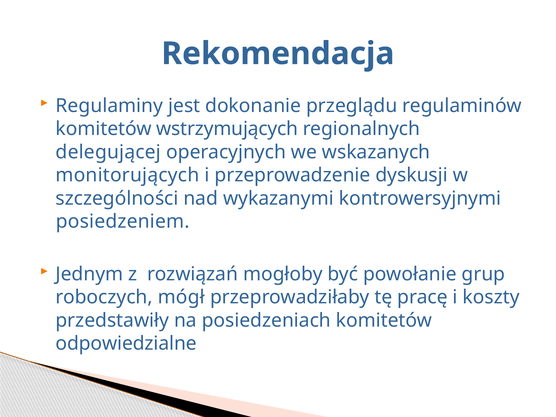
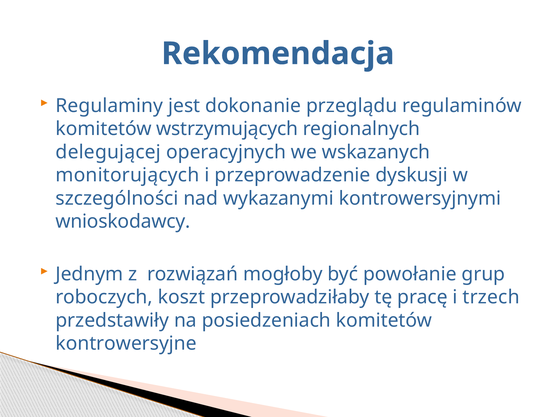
posiedzeniem: posiedzeniem -> wnioskodawcy (123, 222)
mógł: mógł -> koszt (181, 297)
koszty: koszty -> trzech (491, 297)
odpowiedzialne: odpowiedzialne -> kontrowersyjne (126, 344)
